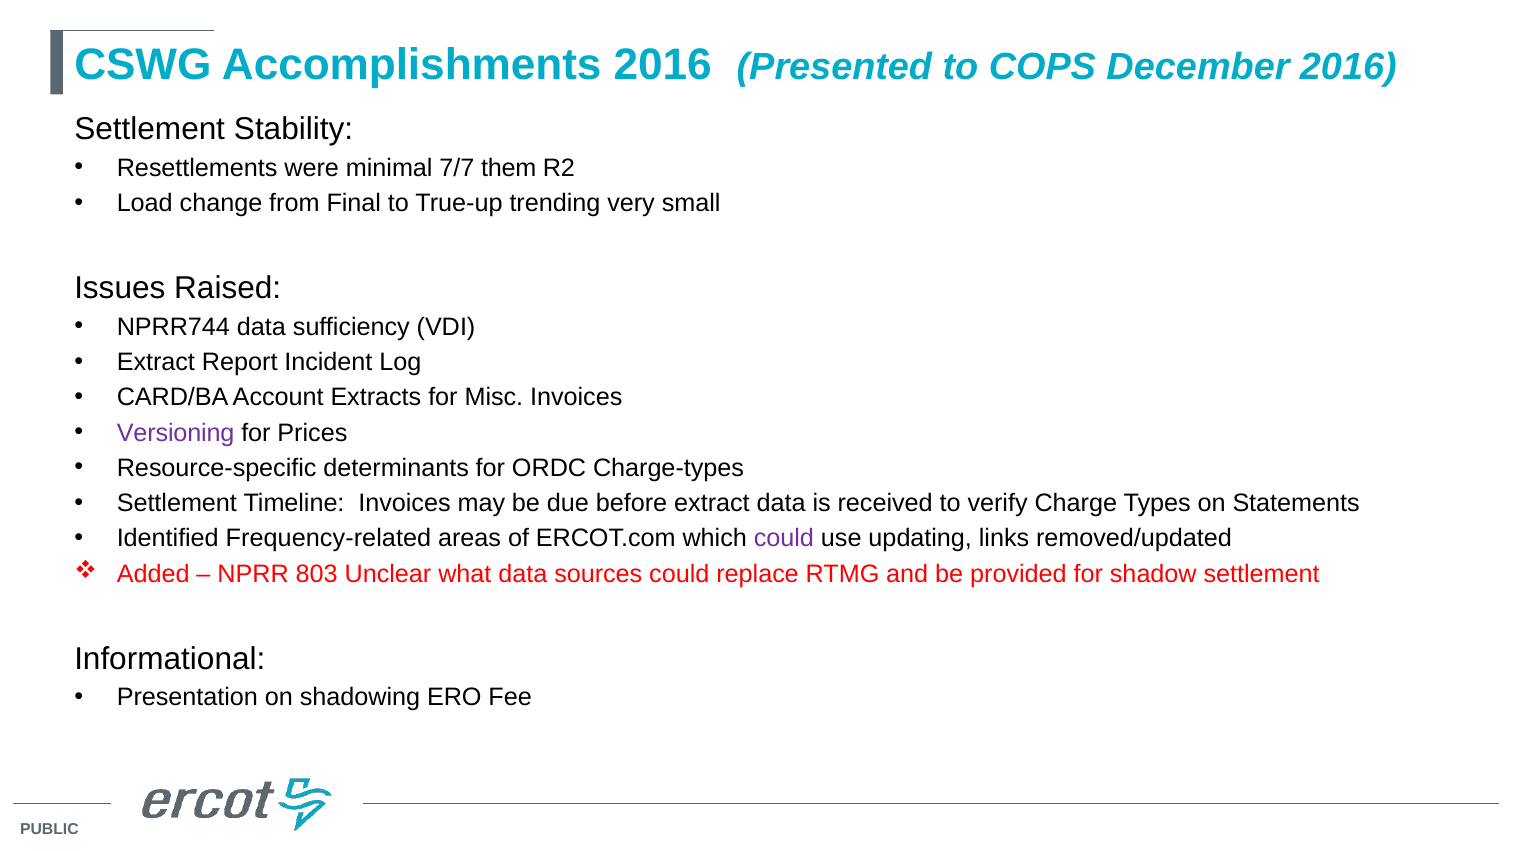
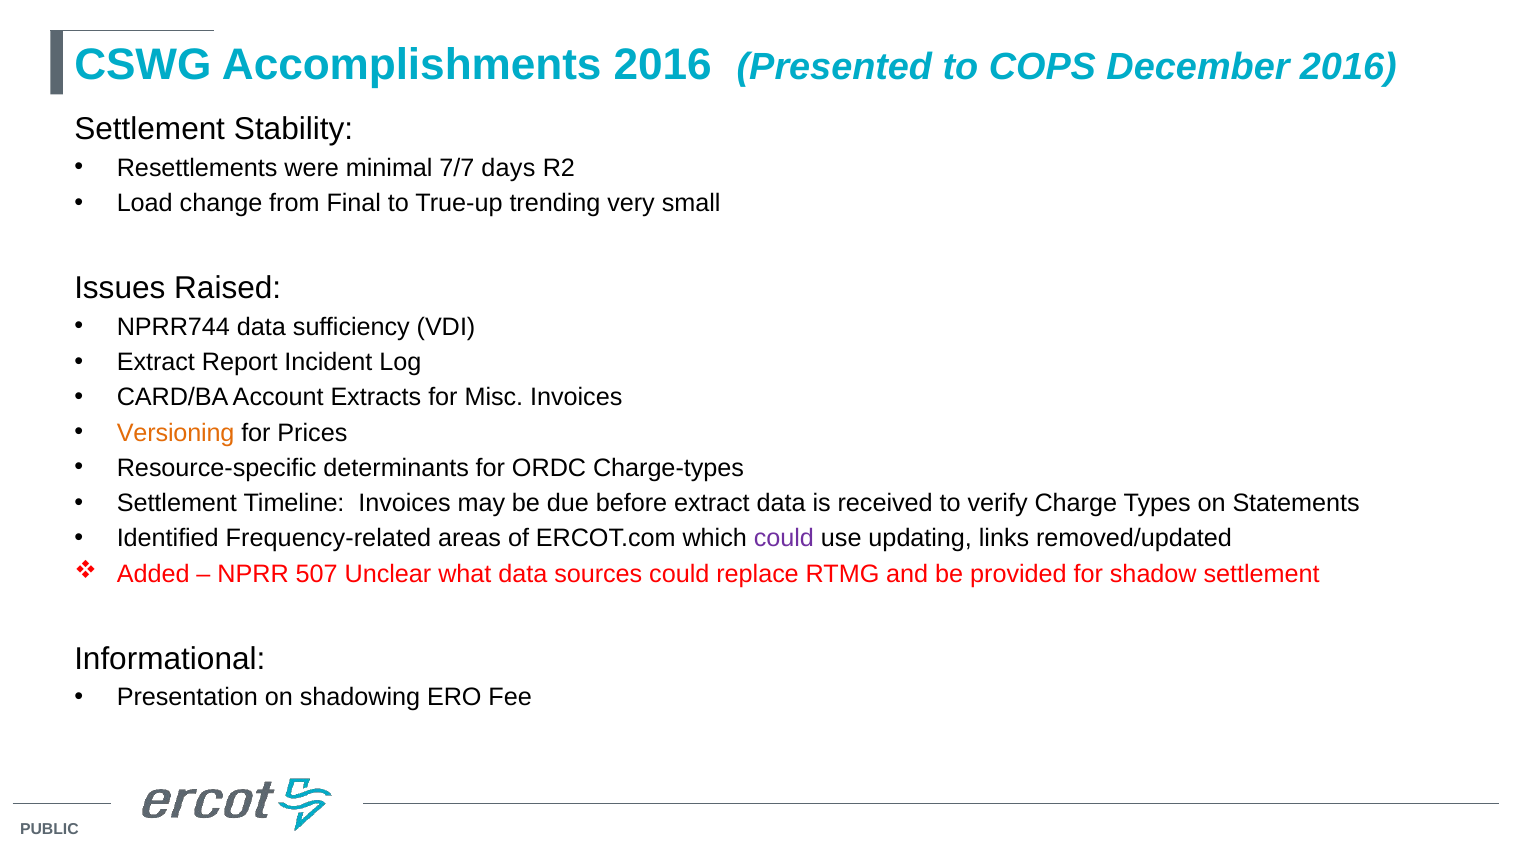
them: them -> days (508, 168)
Versioning colour: purple -> orange (176, 433)
803: 803 -> 507 (317, 574)
